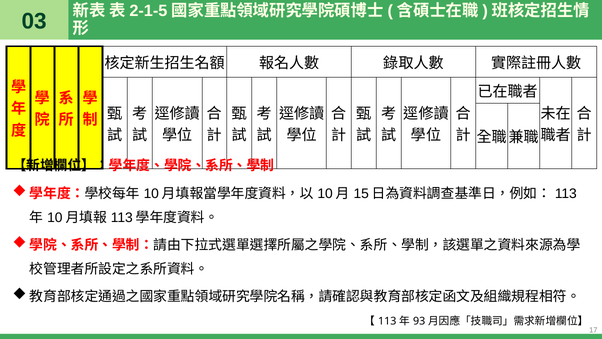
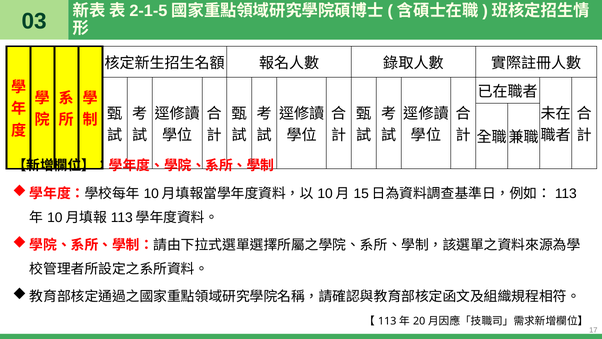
93: 93 -> 20 (419, 321)
